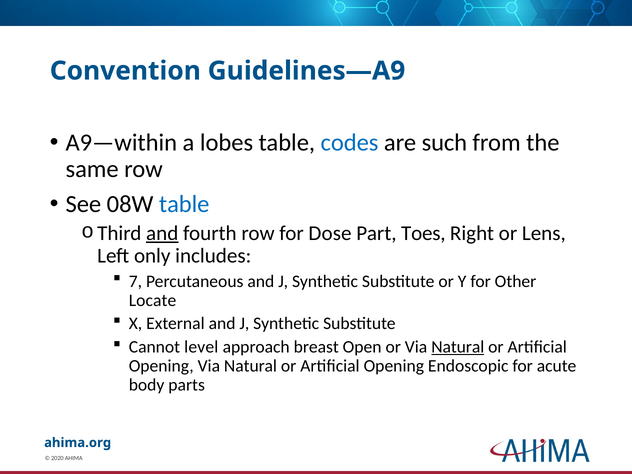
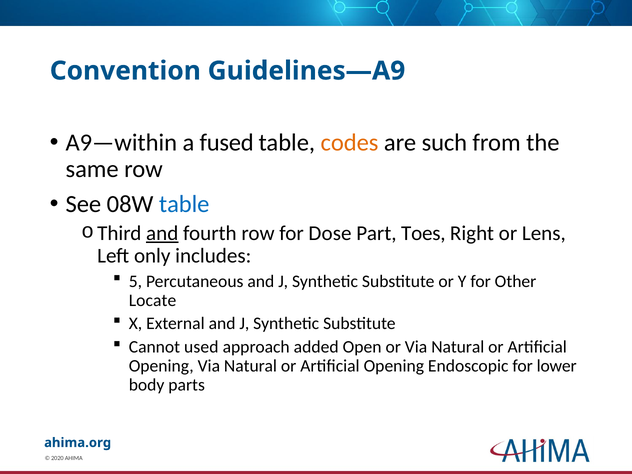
lobes: lobes -> fused (227, 142)
codes colour: blue -> orange (350, 142)
7: 7 -> 5 (135, 281)
level: level -> used (201, 347)
breast: breast -> added (316, 347)
Natural underline: present -> none (458, 347)
acute: acute -> lower (557, 366)
